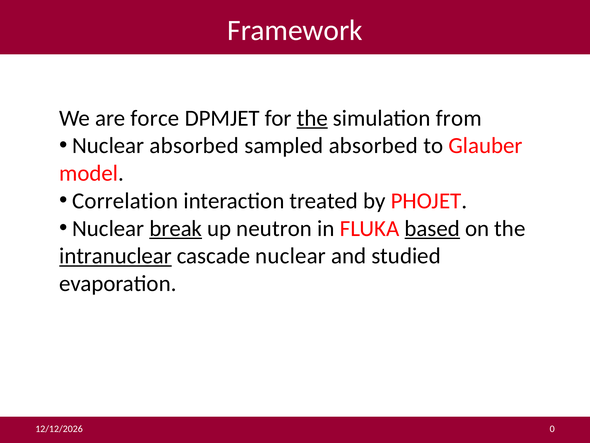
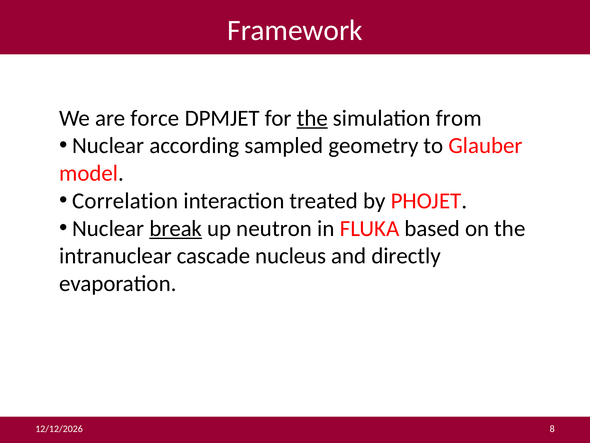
Nuclear absorbed: absorbed -> according (194, 146)
sampled absorbed: absorbed -> geometry (373, 146)
based underline: present -> none (432, 228)
intranuclear underline: present -> none (115, 256)
cascade nuclear: nuclear -> nucleus (291, 256)
studied: studied -> directly (406, 256)
0: 0 -> 8 (552, 428)
